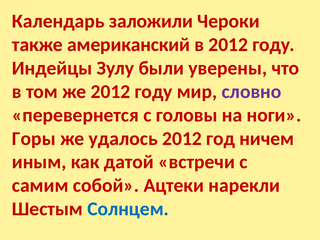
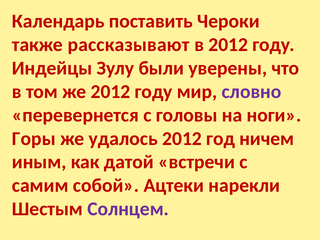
заложили: заложили -> поставить (151, 21)
американский: американский -> рассказывают (128, 45)
Солнцем colour: blue -> purple (128, 209)
